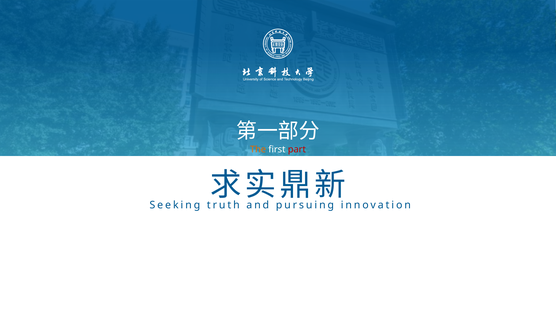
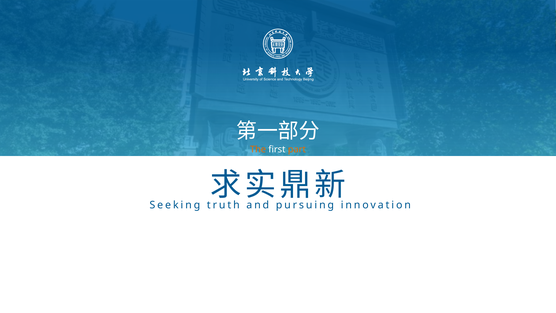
part colour: red -> orange (297, 149)
